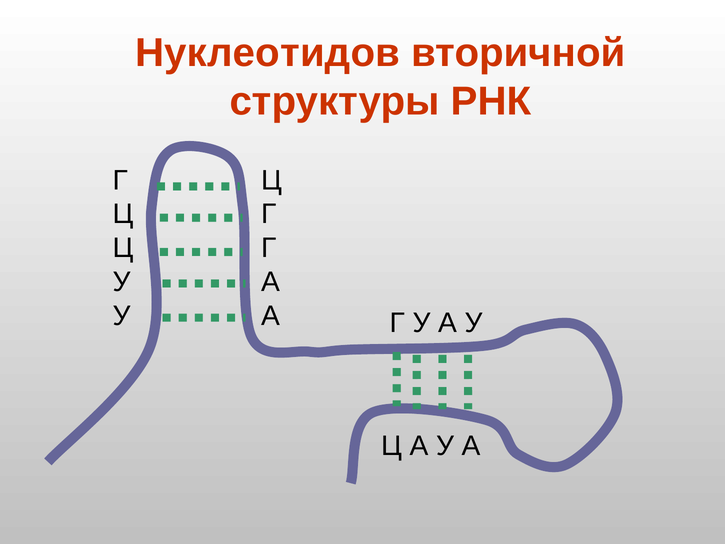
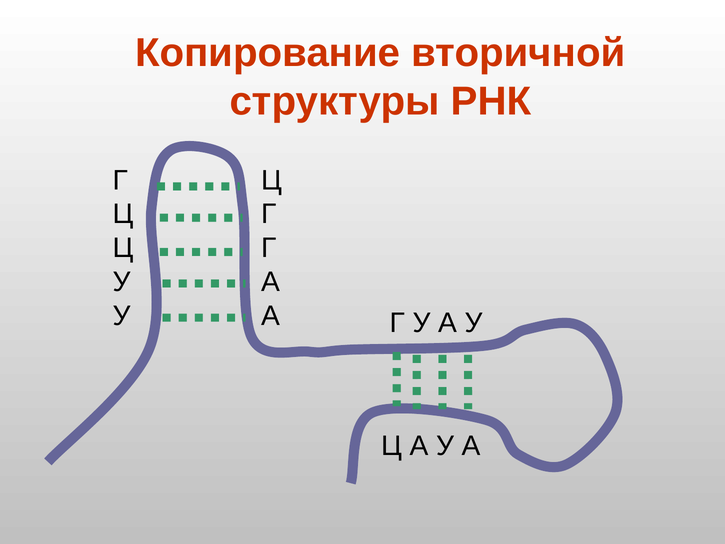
Нуклеотидов: Нуклеотидов -> Копирование (268, 53)
